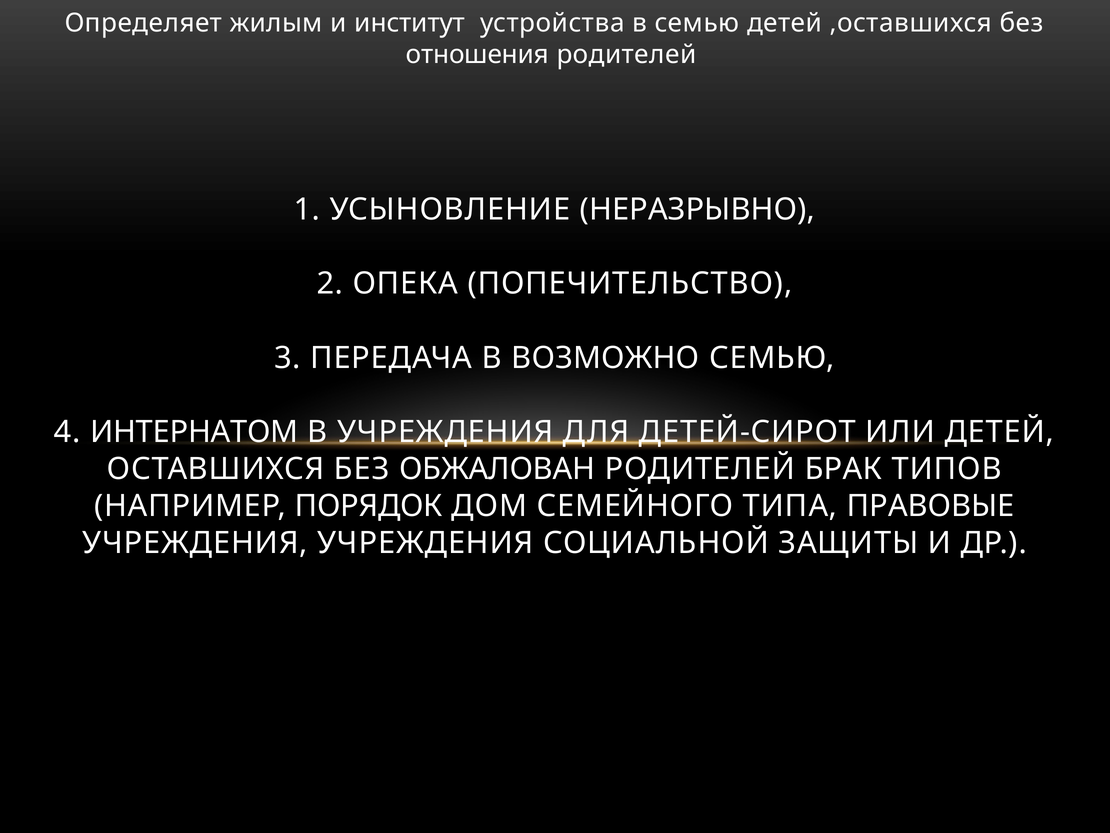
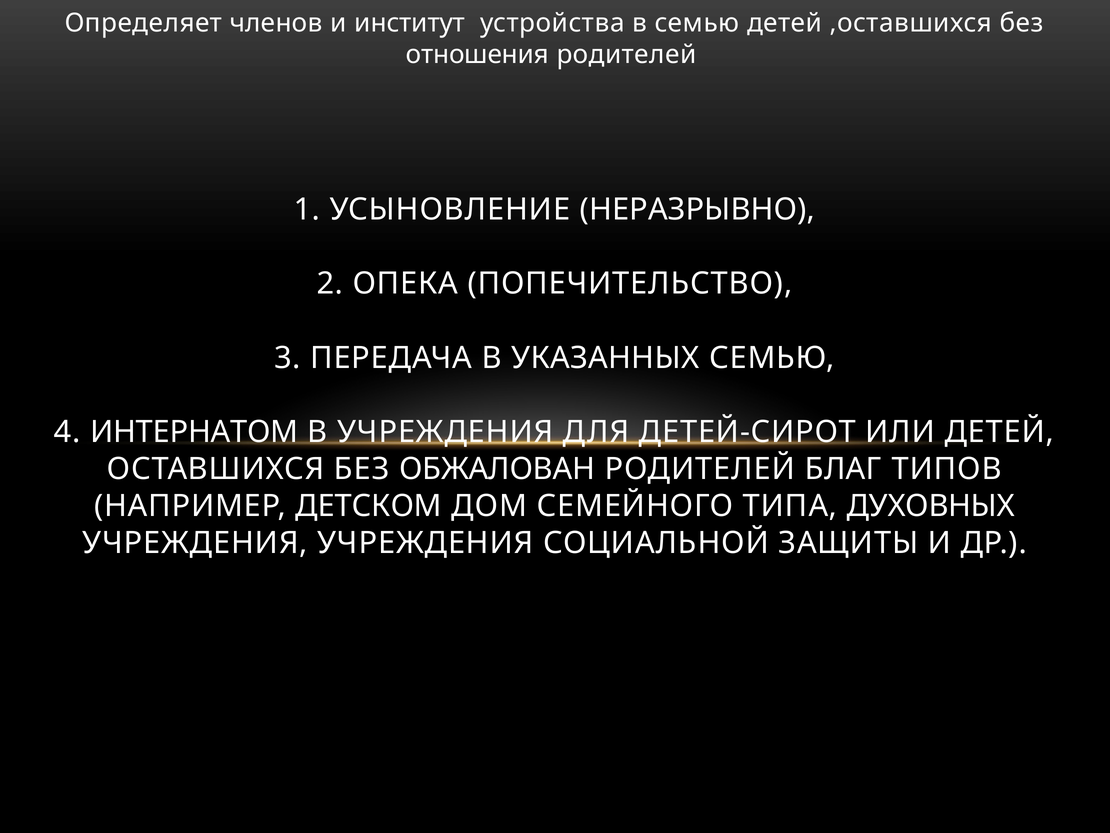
жилым: жилым -> членов (276, 23)
ВОЗМОЖНО: ВОЗМОЖНО -> УКАЗАННЫХ (605, 358)
БРАК: БРАК -> БЛАГ (843, 469)
ПОРЯДОК: ПОРЯДОК -> ДЕТСКОМ (369, 506)
ПРАВОВЫЕ: ПРАВОВЫЕ -> ДУХОВНЫХ (931, 506)
